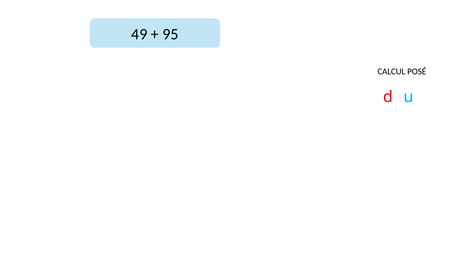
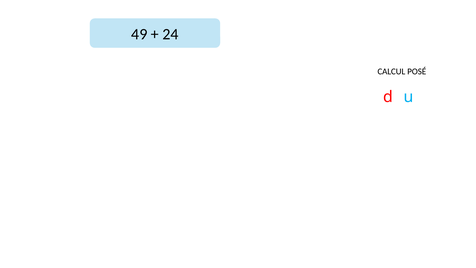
95: 95 -> 24 (170, 34)
